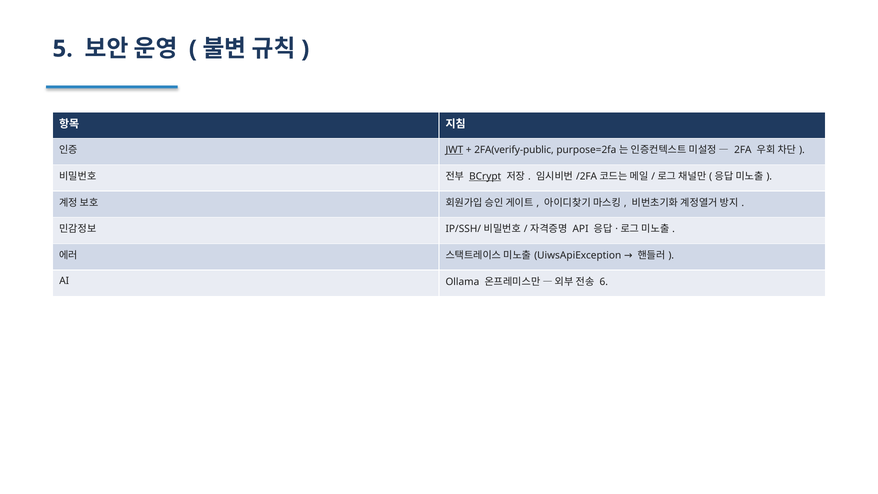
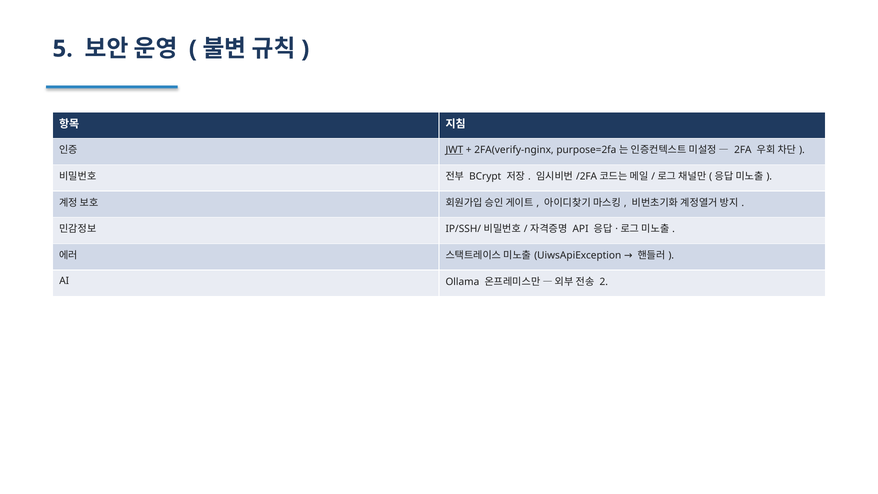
2FA(verify-public: 2FA(verify-public -> 2FA(verify-nginx (514, 150)
BCrypt underline: present -> none (485, 176)
6: 6 -> 2 (604, 282)
